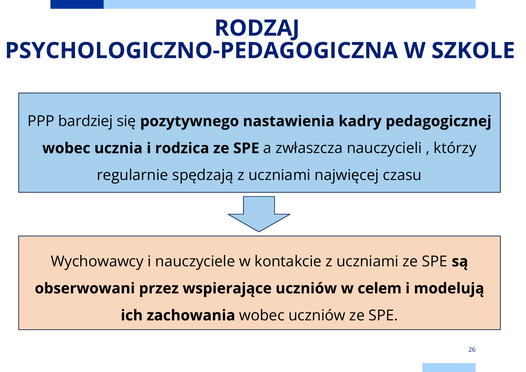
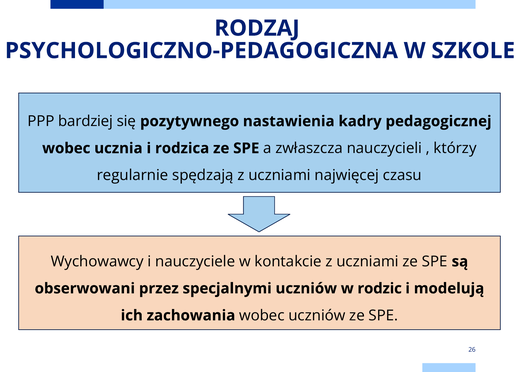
wspierające: wspierające -> specjalnymi (227, 288)
celem: celem -> rodzic (380, 288)
